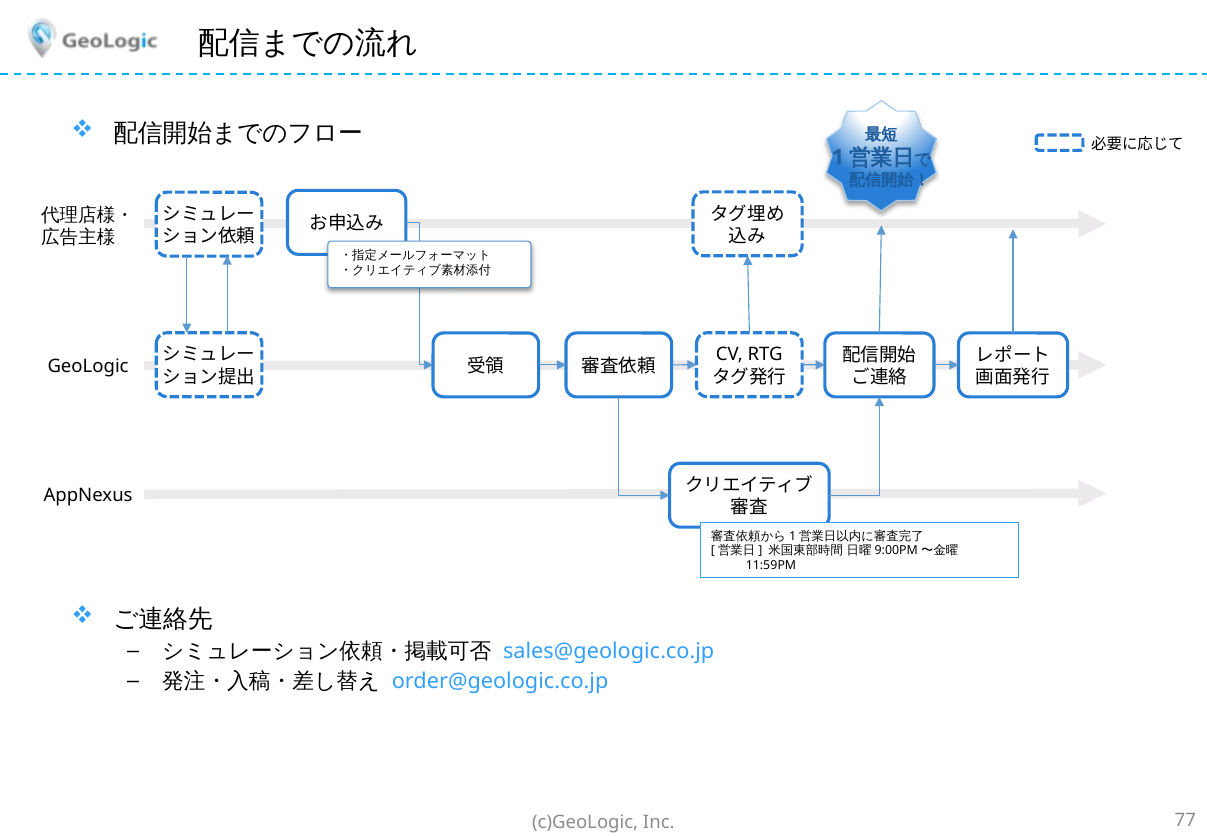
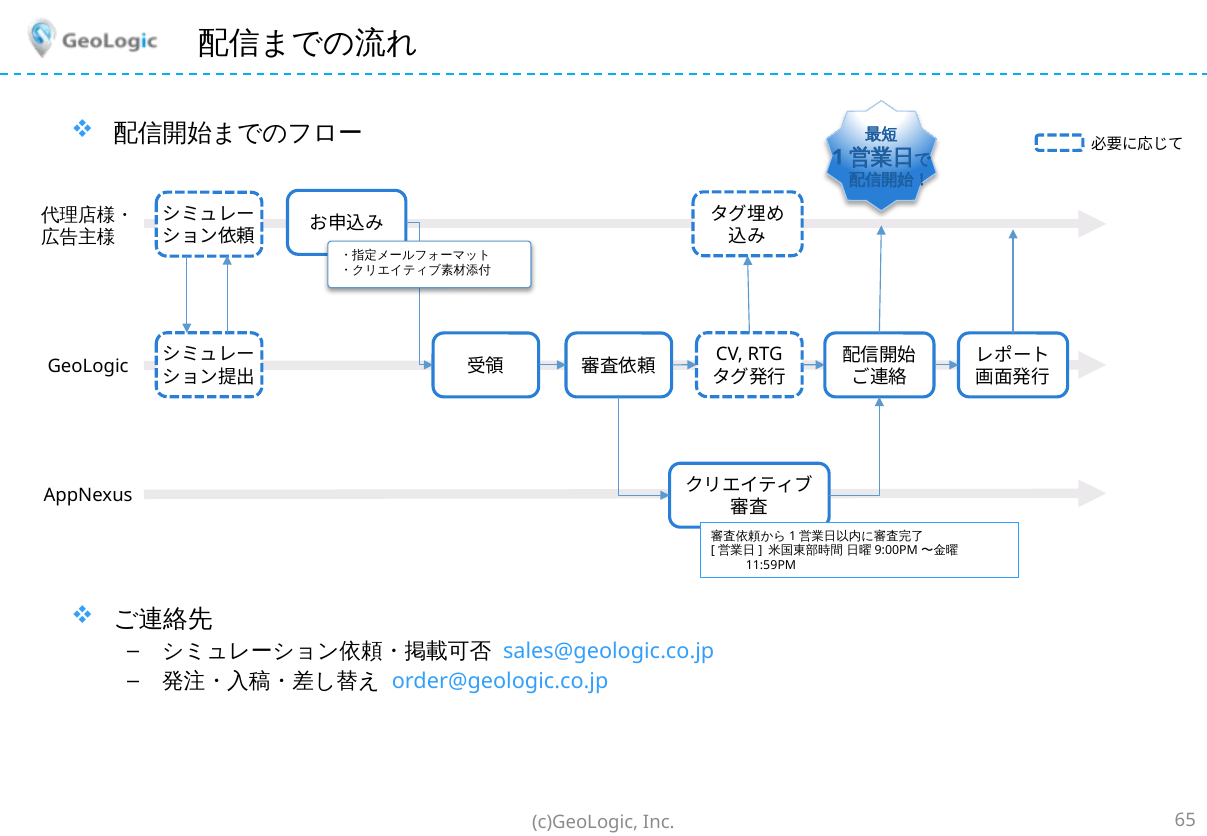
77: 77 -> 65 (1185, 820)
